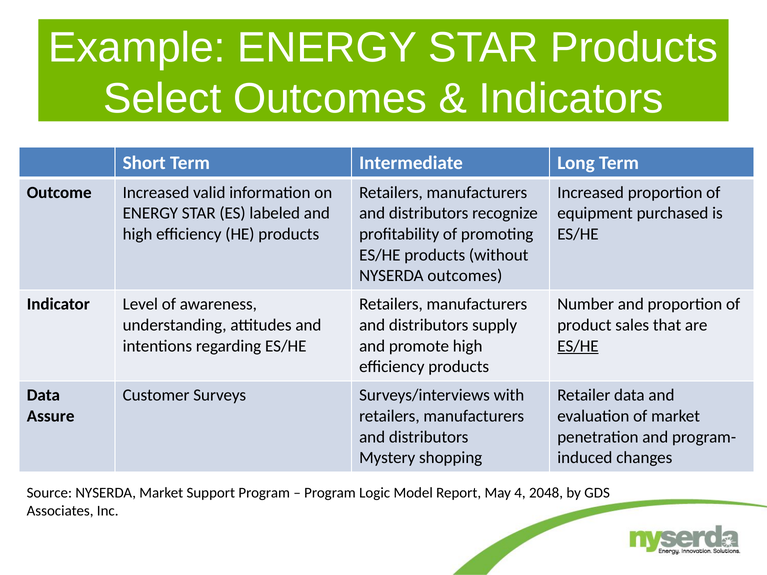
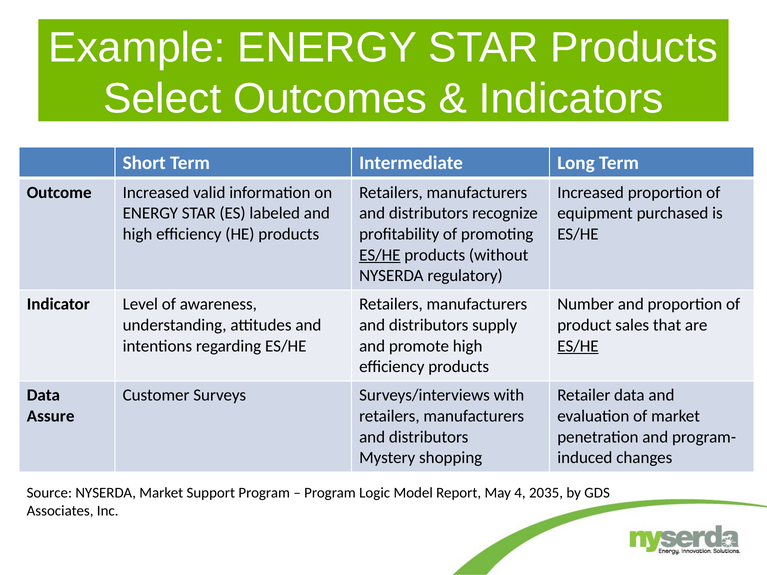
ES/HE underline: none -> present (380, 255)
NYSERDA outcomes: outcomes -> regulatory (465, 276)
2048: 2048 -> 2035 (546, 493)
